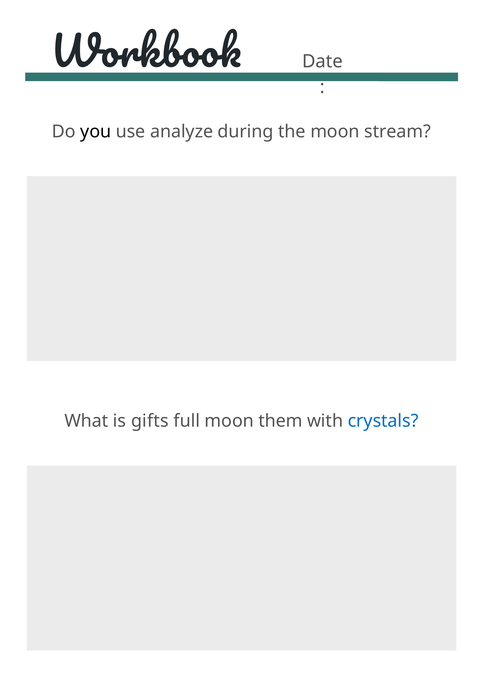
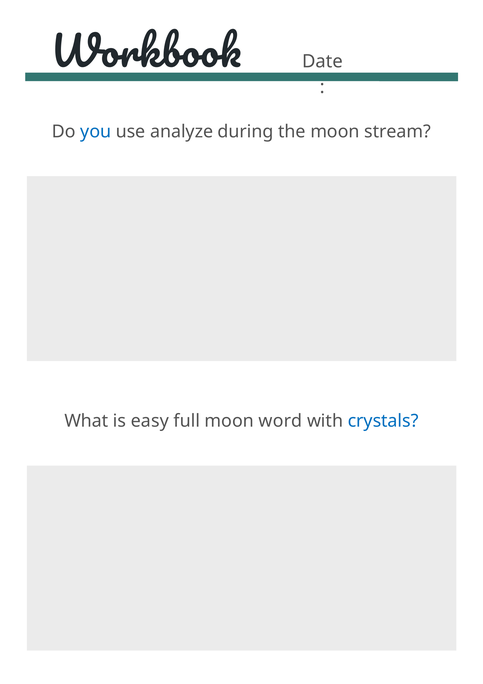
you colour: black -> blue (96, 131)
gifts: gifts -> easy (150, 421)
them: them -> word (280, 421)
